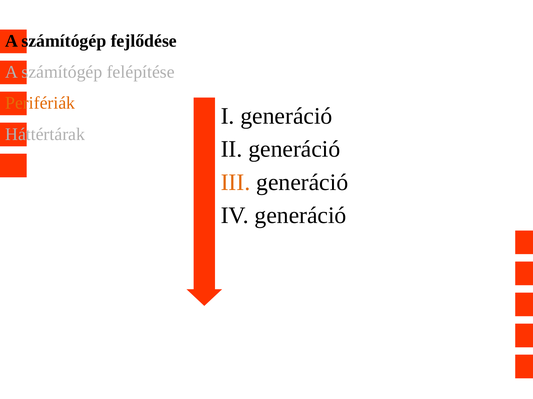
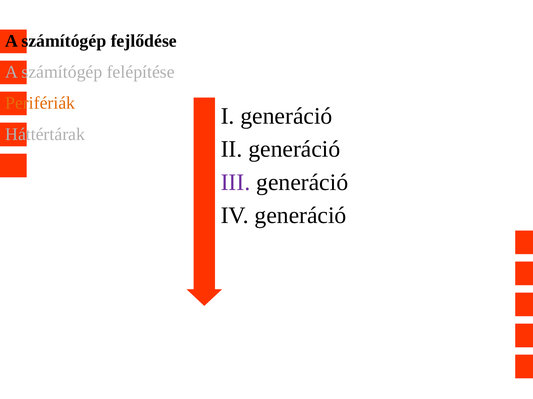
III colour: orange -> purple (236, 183)
